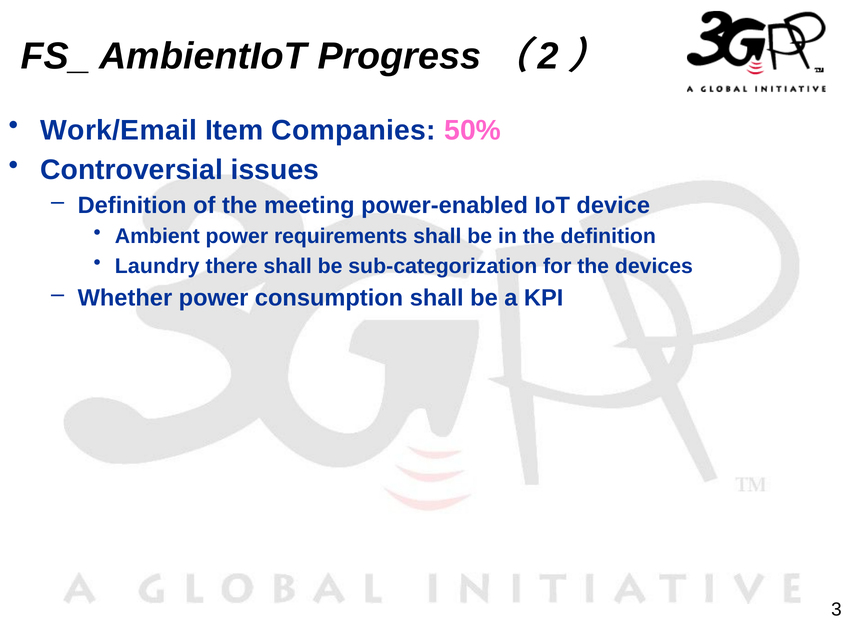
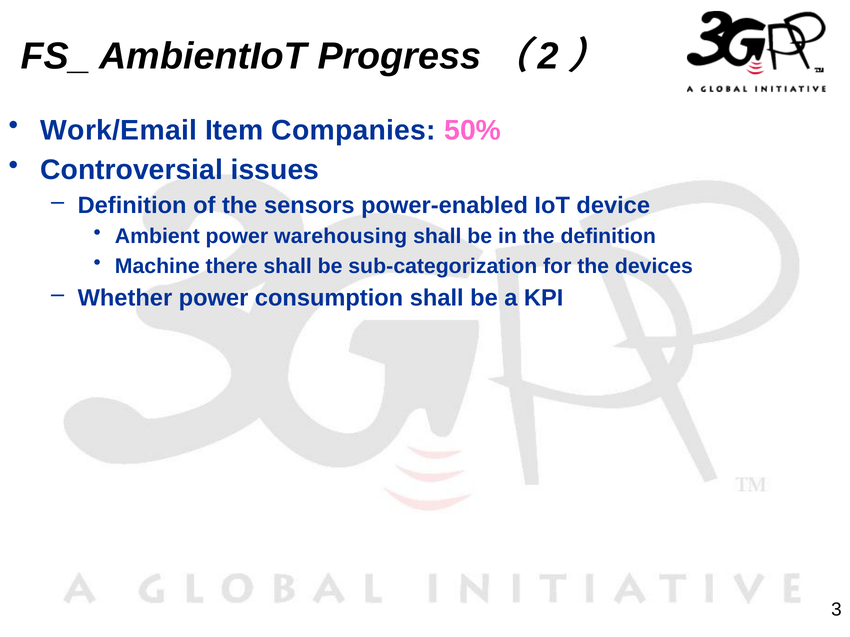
meeting: meeting -> sensors (309, 205)
requirements: requirements -> warehousing (341, 236)
Laundry: Laundry -> Machine (157, 266)
